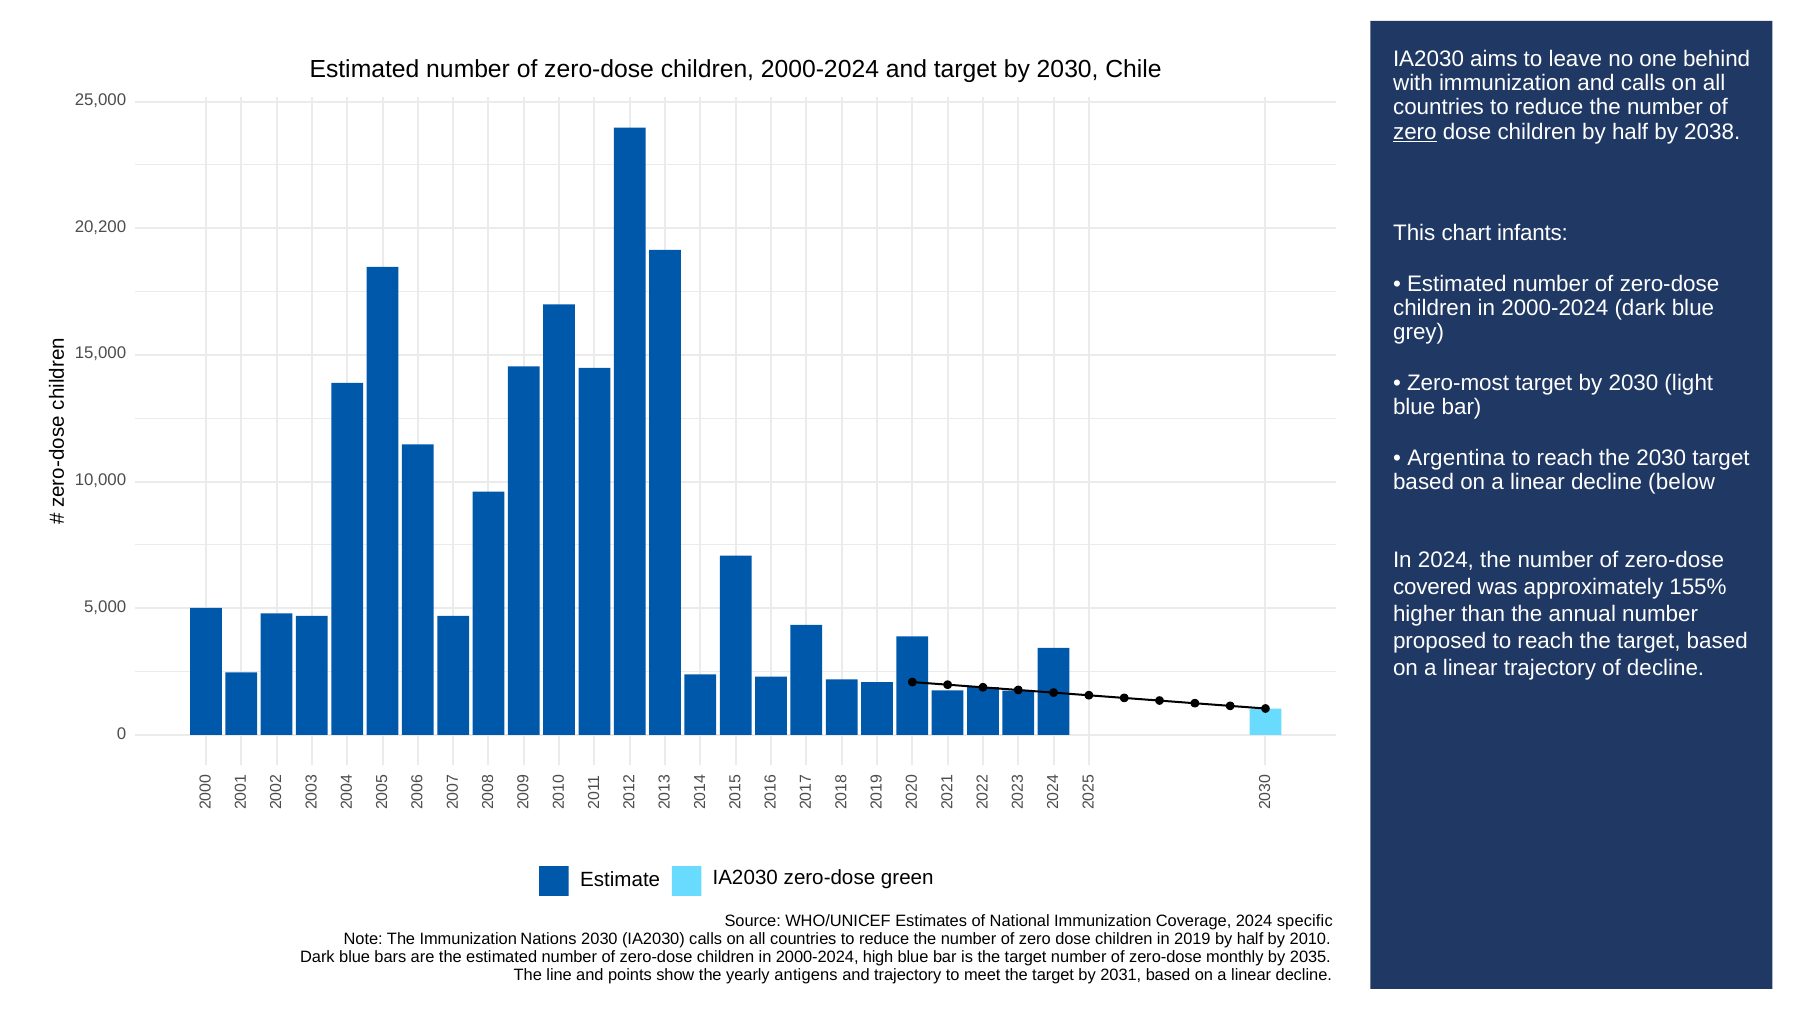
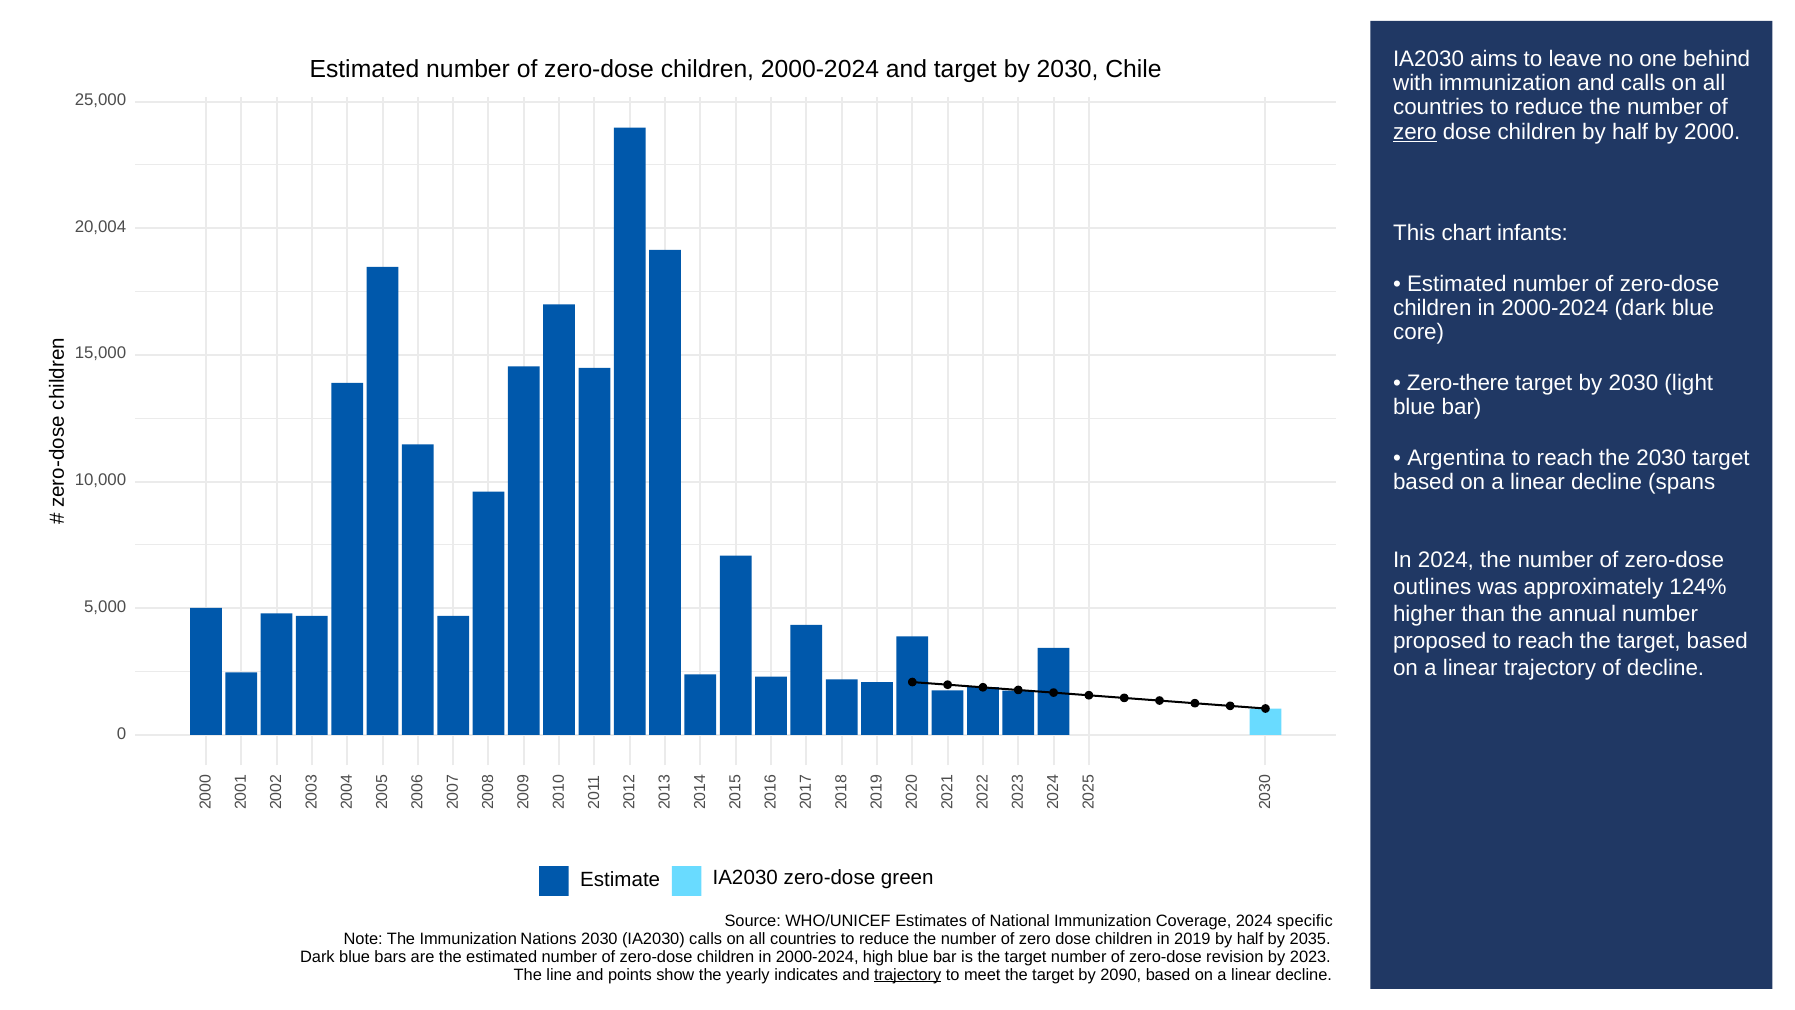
2038: 2038 -> 2000 (1712, 132)
20,200: 20,200 -> 20,004 (100, 226)
grey: grey -> core (1419, 332)
Zero-most: Zero-most -> Zero-there (1458, 383)
below: below -> spans (1682, 482)
covered: covered -> outlines (1432, 587)
155%: 155% -> 124% (1698, 587)
2010: 2010 -> 2035 (1310, 939)
zero-dose monthly: monthly -> revision (1235, 957)
2035: 2035 -> 2023 (1310, 957)
antigens: antigens -> indicates (806, 974)
trajectory underline: none -> present (908, 974)
2031: 2031 -> 2090 (1121, 974)
